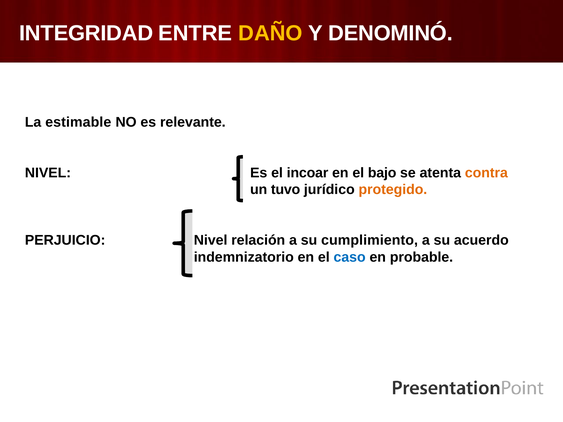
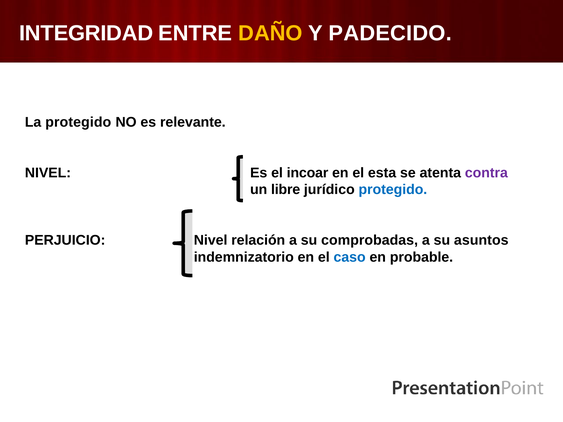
DENOMINÓ: DENOMINÓ -> PADECIDO (390, 33)
La estimable: estimable -> protegido (78, 122)
bajo: bajo -> esta (382, 173)
contra colour: orange -> purple (486, 173)
tuvo: tuvo -> libre (286, 190)
protegido colour: orange -> blue (393, 190)
cumplimiento: cumplimiento -> comprobadas (370, 240)
acuerdo: acuerdo -> asuntos (481, 240)
